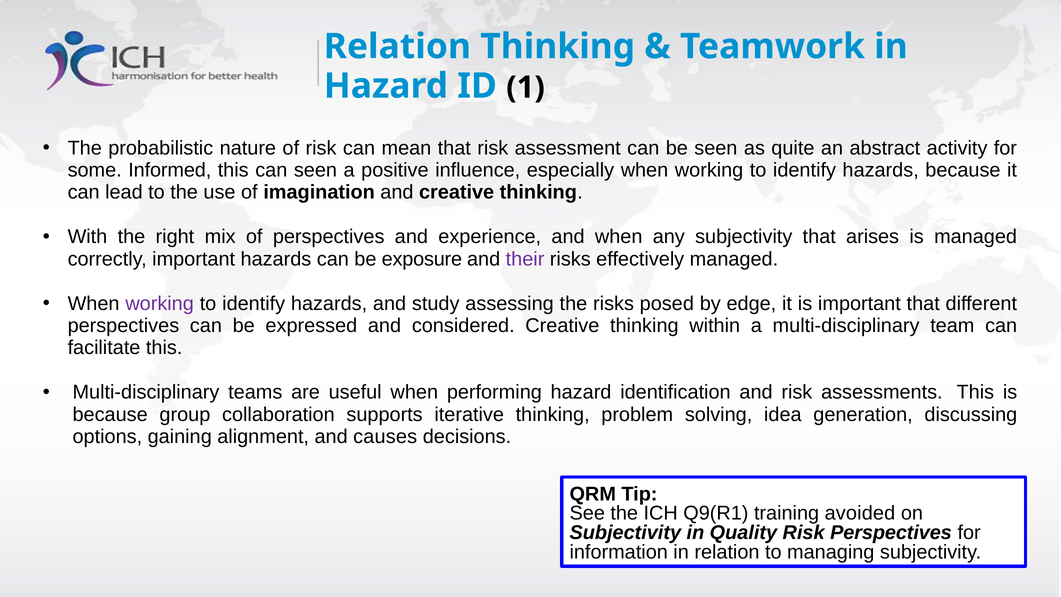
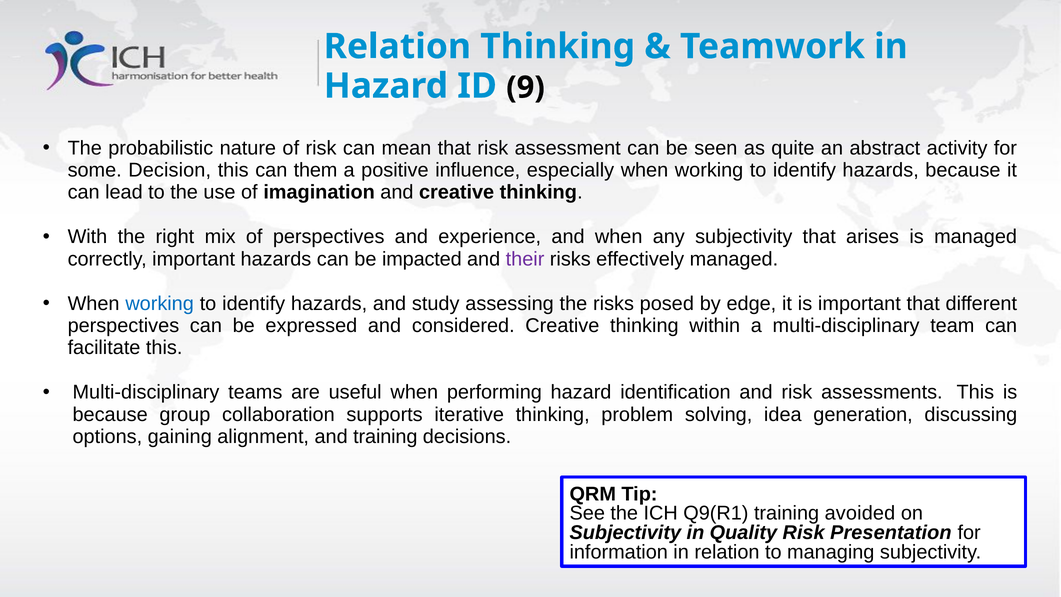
1: 1 -> 9 (526, 87)
Informed: Informed -> Decision (170, 170)
can seen: seen -> them (316, 170)
exposure: exposure -> impacted (422, 259)
working colour: purple -> blue (160, 303)
and causes: causes -> training (385, 437)
Risk Perspectives: Perspectives -> Presentation (891, 533)
